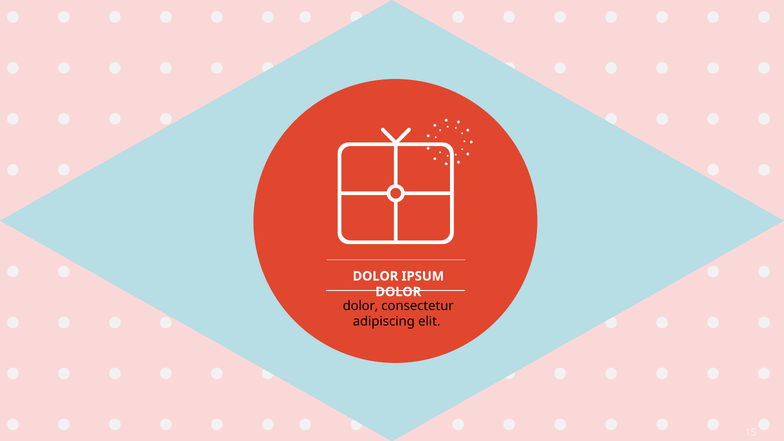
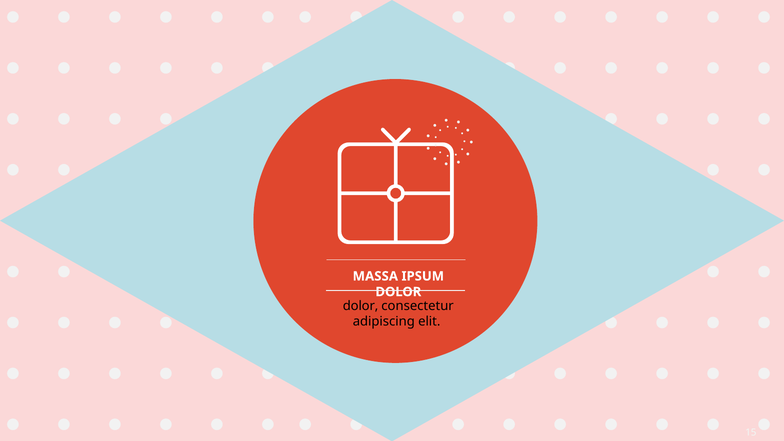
DOLOR: DOLOR -> MASSA (375, 276)
